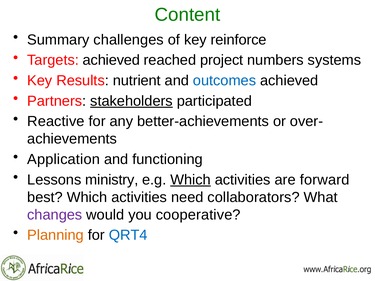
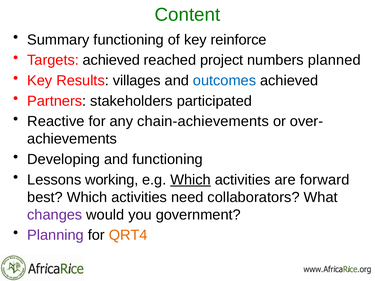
Summary challenges: challenges -> functioning (129, 40)
systems: systems -> planned (334, 60)
nutrient: nutrient -> villages (137, 81)
stakeholders underline: present -> none (131, 101)
better-achievements: better-achievements -> chain-achievements (203, 122)
Application: Application -> Developing (64, 159)
ministry: ministry -> working (112, 180)
cooperative: cooperative -> government (198, 215)
Planning colour: orange -> purple (56, 235)
QRT4 colour: blue -> orange (128, 235)
